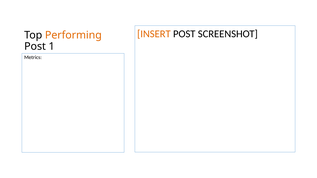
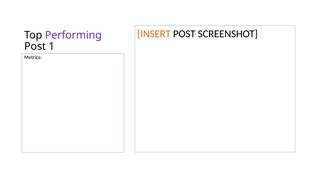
Performing colour: orange -> purple (73, 35)
